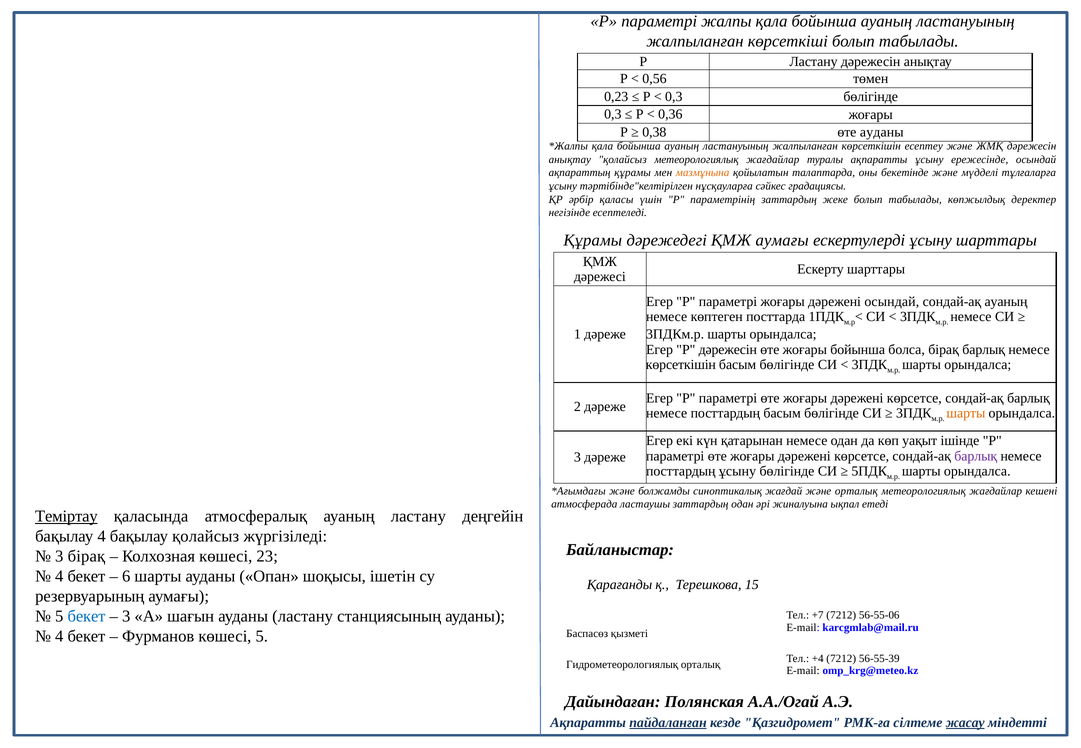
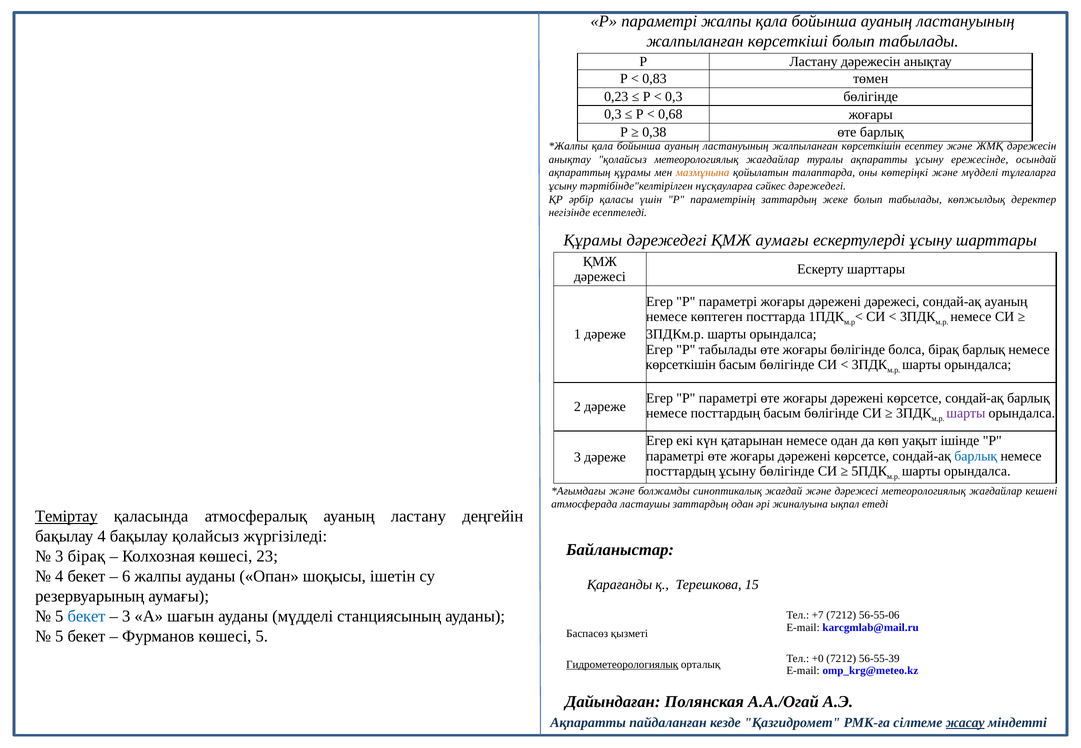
0,56: 0,56 -> 0,83 (654, 79)
0,36: 0,36 -> 0,68 (670, 114)
өте ауданы: ауданы -> барлық (882, 132)
бекетінде: бекетінде -> көтеріңкі (905, 173)
сәйкес градациясы: градациясы -> дәрежедегі (817, 186)
дәрежені осындай: осындай -> дәрежесі (892, 302)
P дәрежесін: дәрежесін -> табылады (728, 350)
жоғары бойынша: бойынша -> бөлігінде (858, 350)
шарты colour: orange -> purple (966, 414)
барлық colour: purple -> blue (976, 456)
және орталық: орталық -> дәрежесі (856, 491)
6 шарты: шарты -> жалпы (158, 576)
ауданы ластану: ластану -> мүдделі (303, 616)
4: 4 -> 5 (59, 636)
+4: +4 -> +0 (818, 659)
Гидрометеорологиялық underline: none -> present (622, 665)
пайдаланған underline: present -> none (668, 723)
